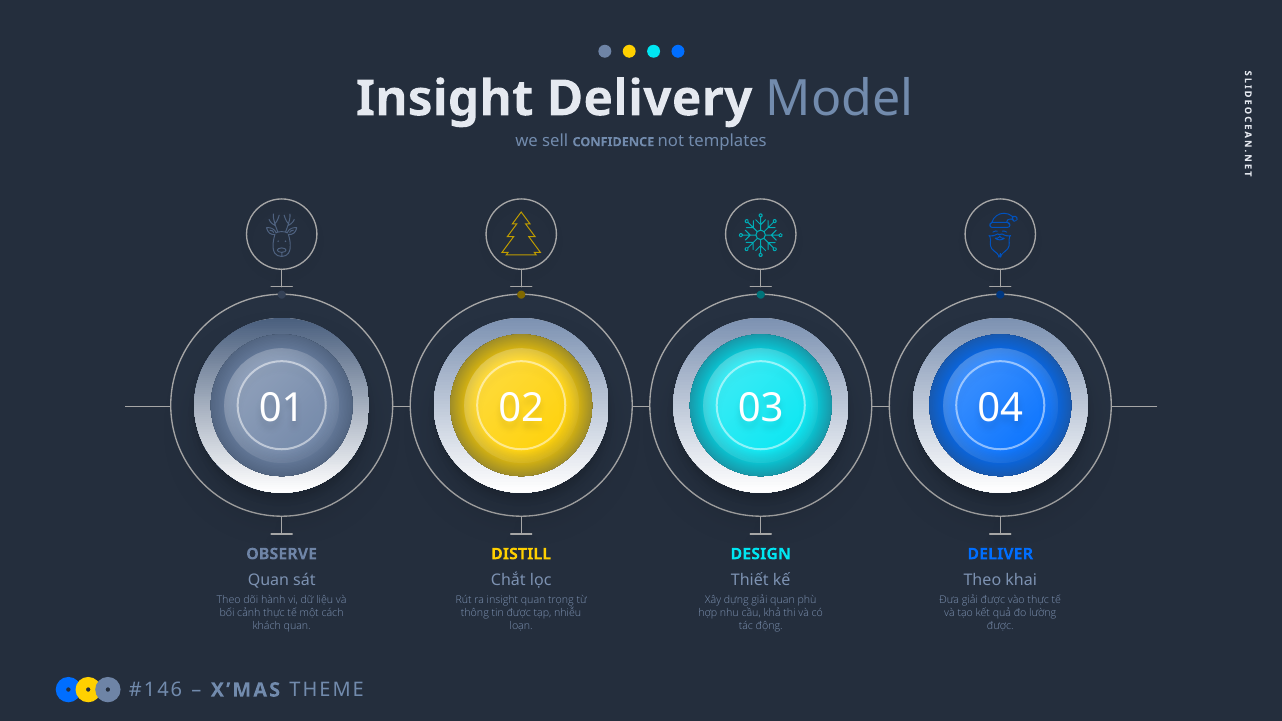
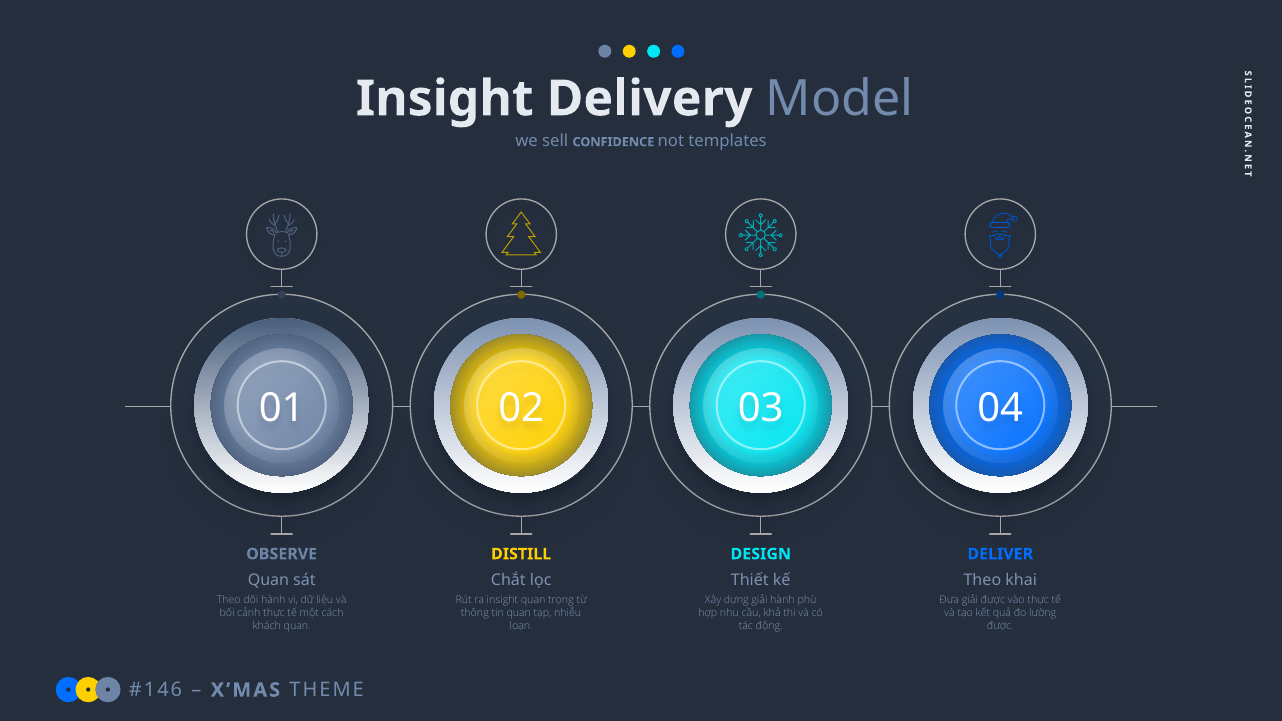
giải quan: quan -> hành (782, 600)
tin được: được -> quan (519, 613)
